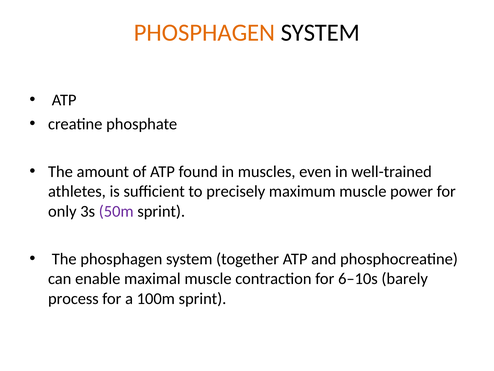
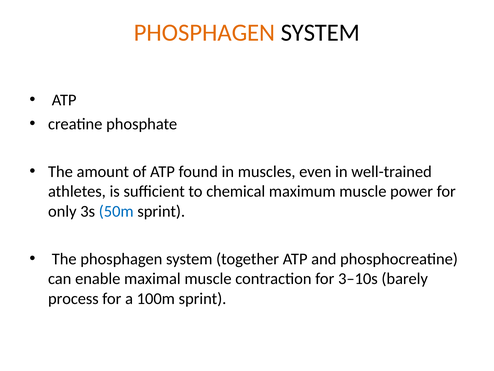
precisely: precisely -> chemical (236, 191)
50m colour: purple -> blue (116, 211)
6–10s: 6–10s -> 3–10s (358, 278)
